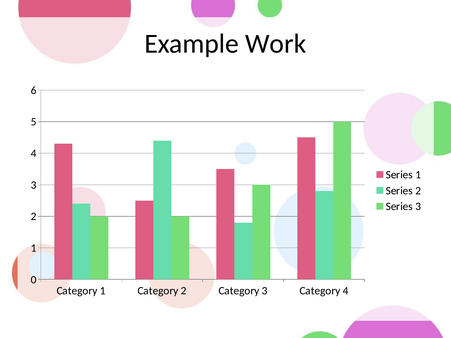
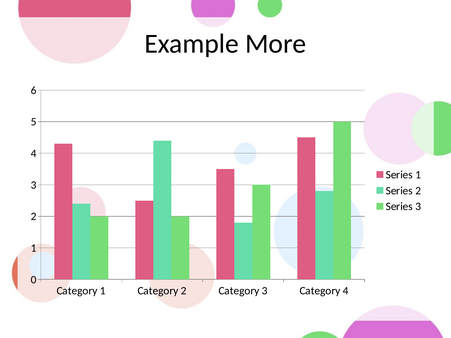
Work: Work -> More (276, 44)
